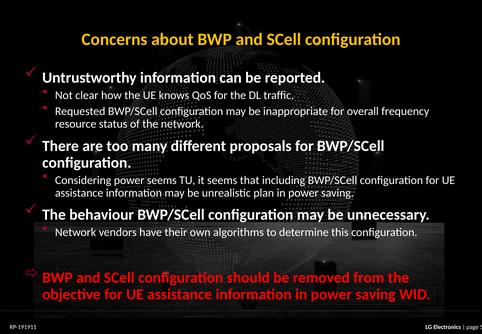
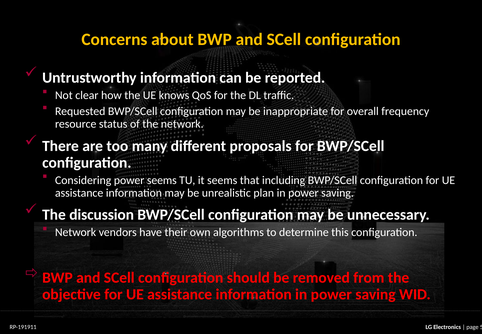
behaviour: behaviour -> discussion (102, 215)
